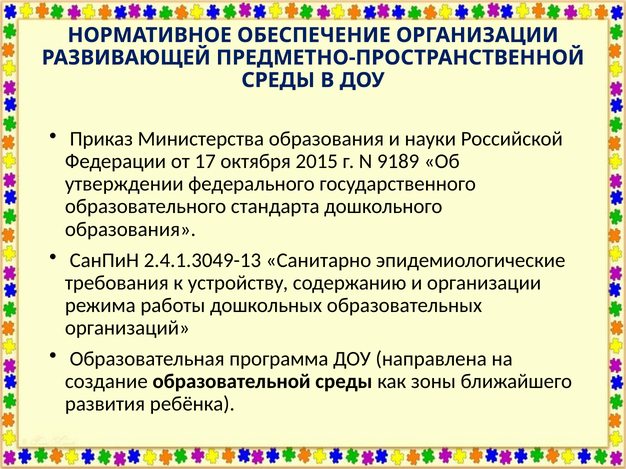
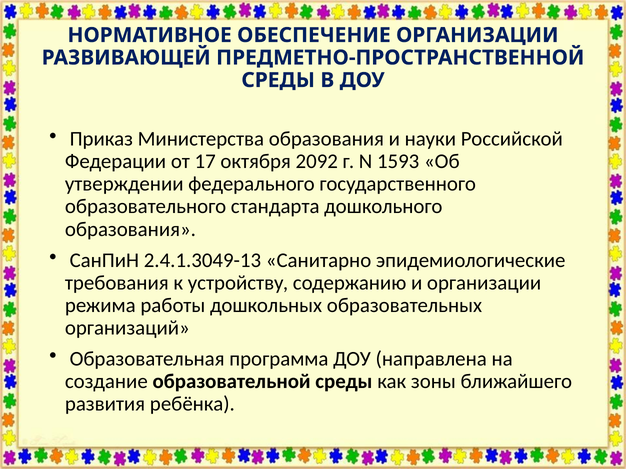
2015: 2015 -> 2092 (317, 162)
9189: 9189 -> 1593 (398, 162)
